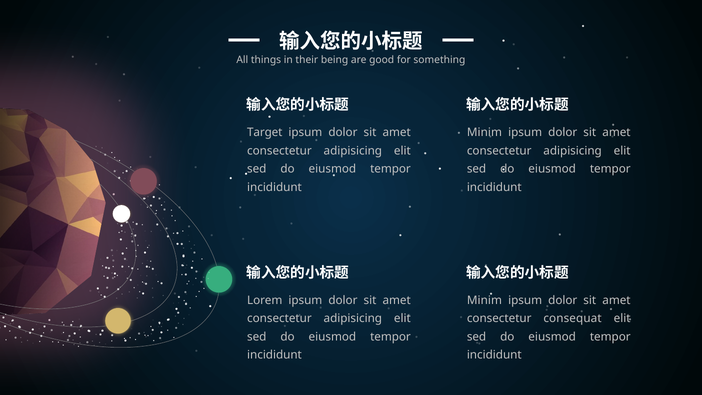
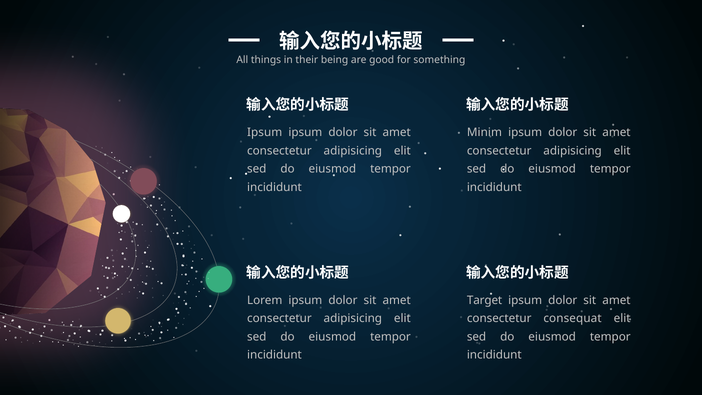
Target: Target -> Ipsum (265, 132)
Minim: Minim -> Target (485, 300)
